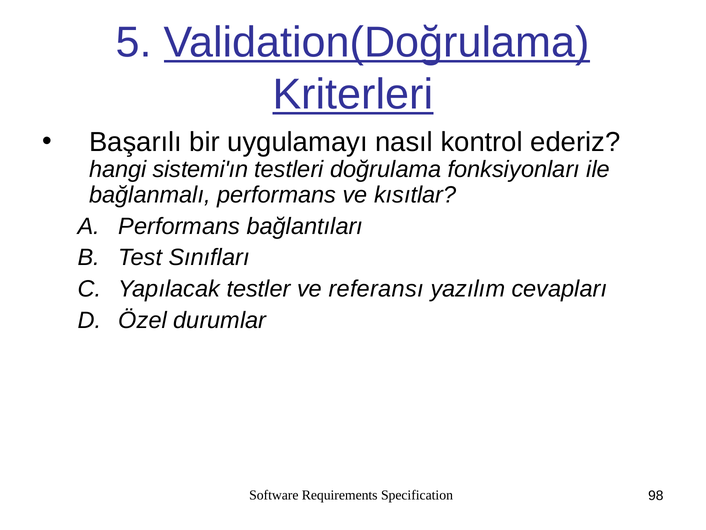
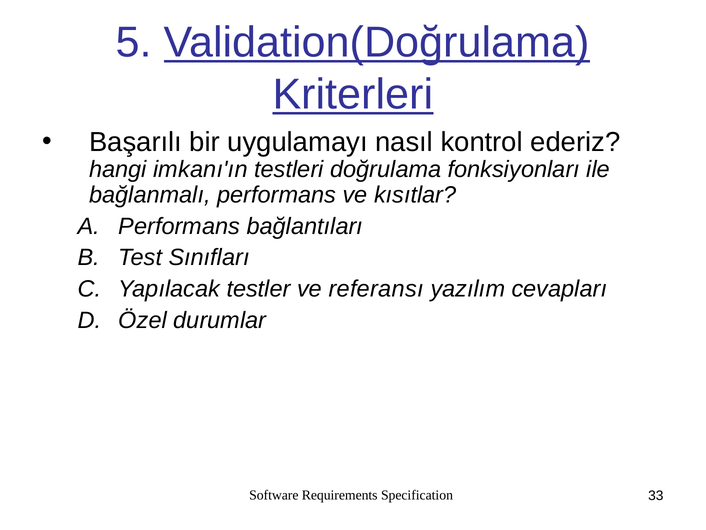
sistemi'ın: sistemi'ın -> imkanı'ın (200, 169)
98: 98 -> 33 (656, 495)
